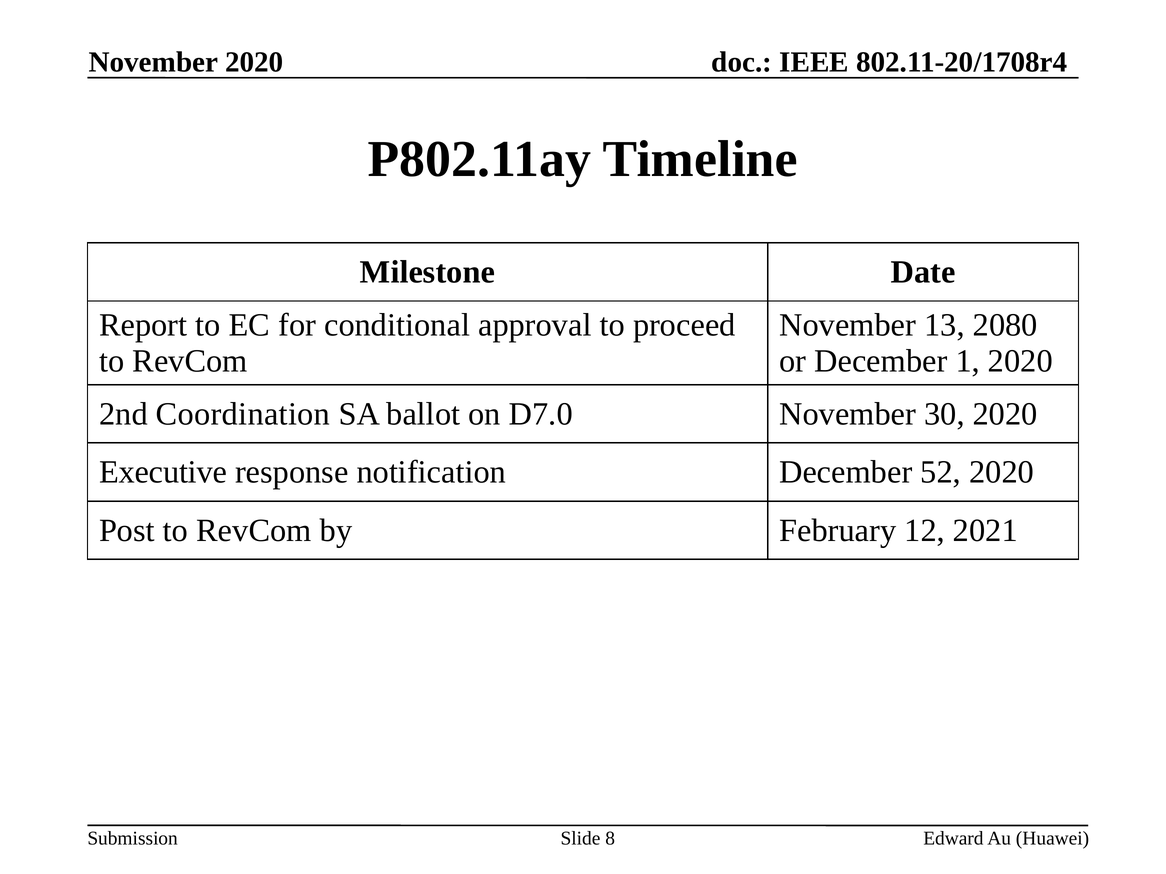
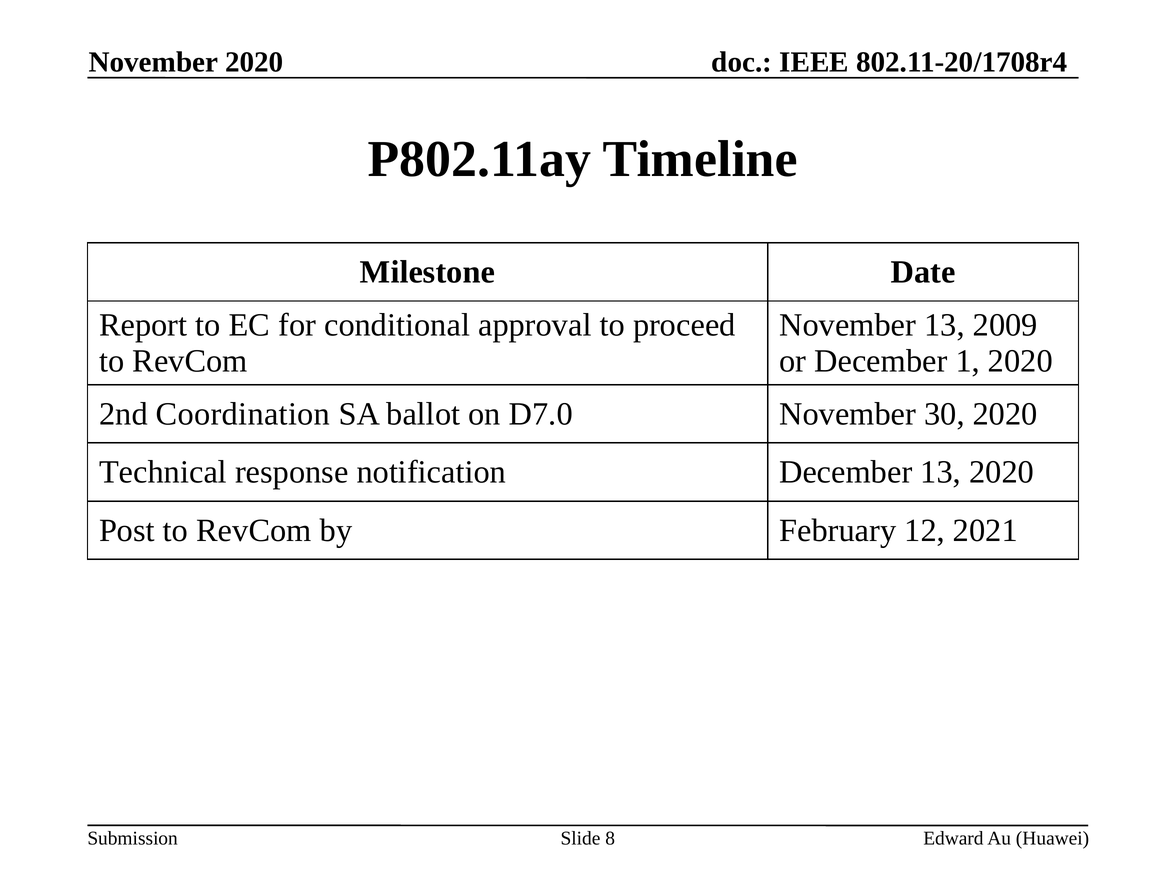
2080: 2080 -> 2009 (1005, 325)
Executive: Executive -> Technical (163, 473)
December 52: 52 -> 13 (941, 473)
